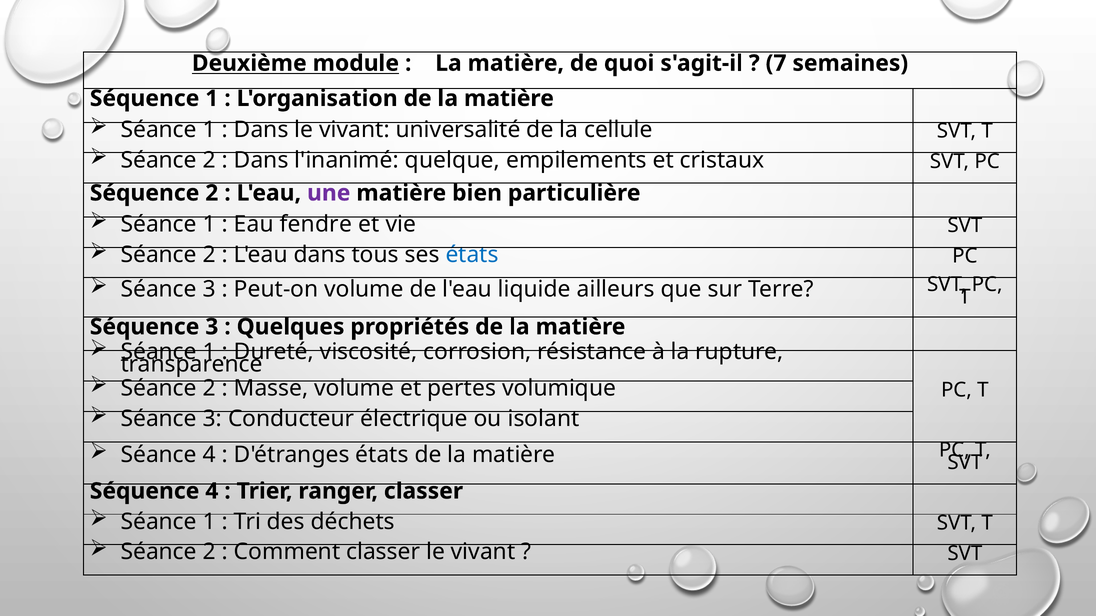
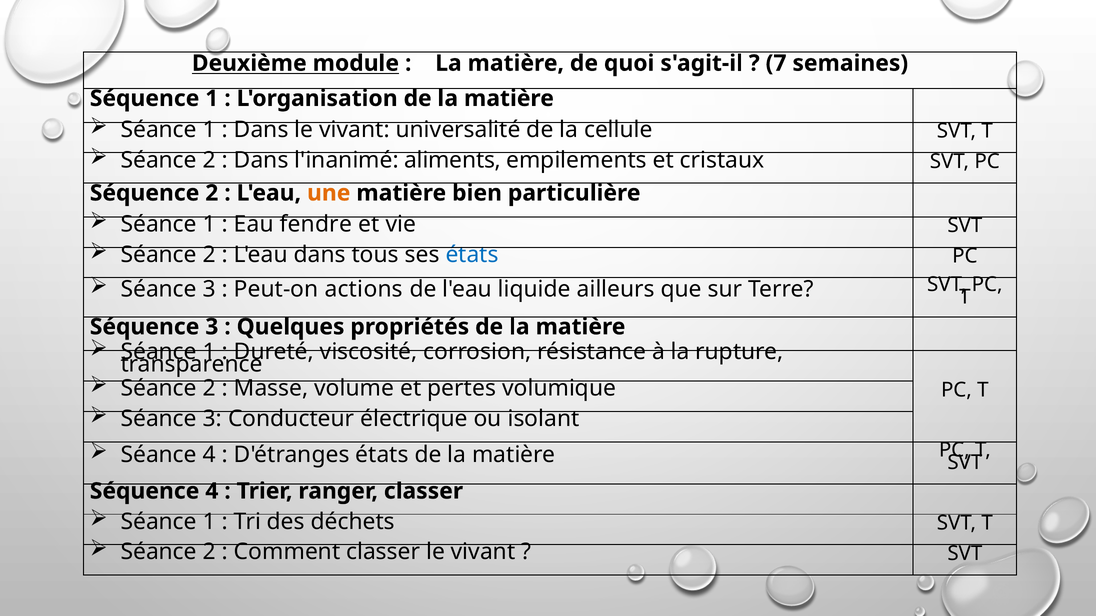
quelque: quelque -> aliments (453, 160)
une colour: purple -> orange (329, 193)
Peut-on volume: volume -> actions (364, 290)
